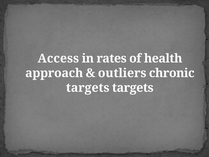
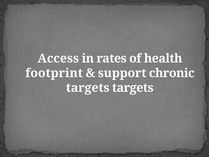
approach: approach -> footprint (54, 73)
outliers: outliers -> support (122, 73)
